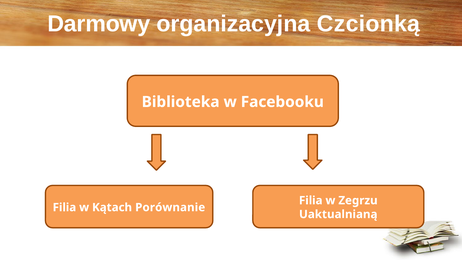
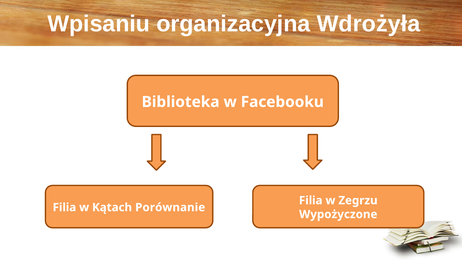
Darmowy: Darmowy -> Wpisaniu (99, 24)
Czcionką: Czcionką -> Wdrożyła (369, 24)
Uaktualnianą: Uaktualnianą -> Wypożyczone (338, 214)
